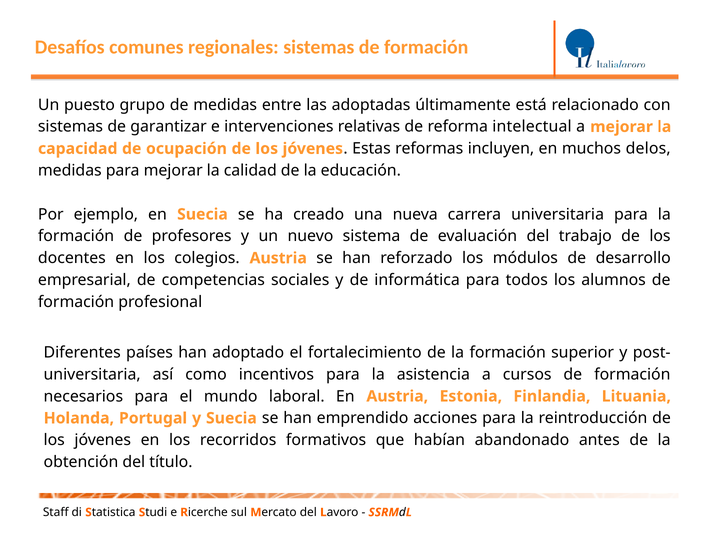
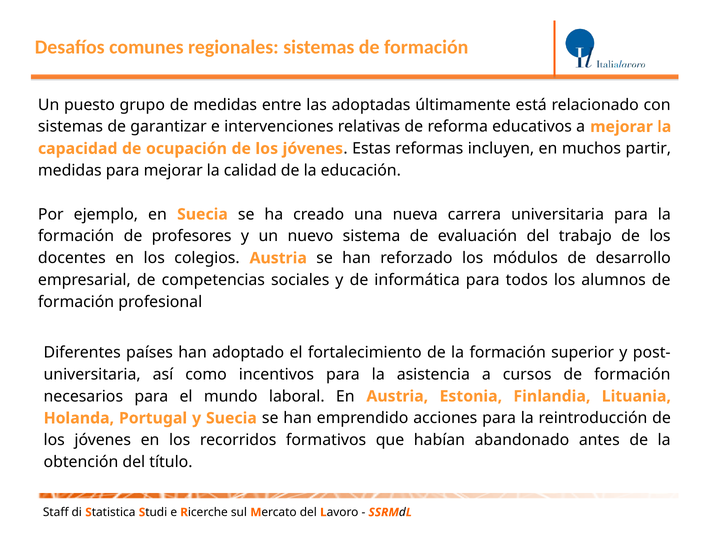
intelectual: intelectual -> educativos (532, 127)
delos: delos -> partir (648, 149)
